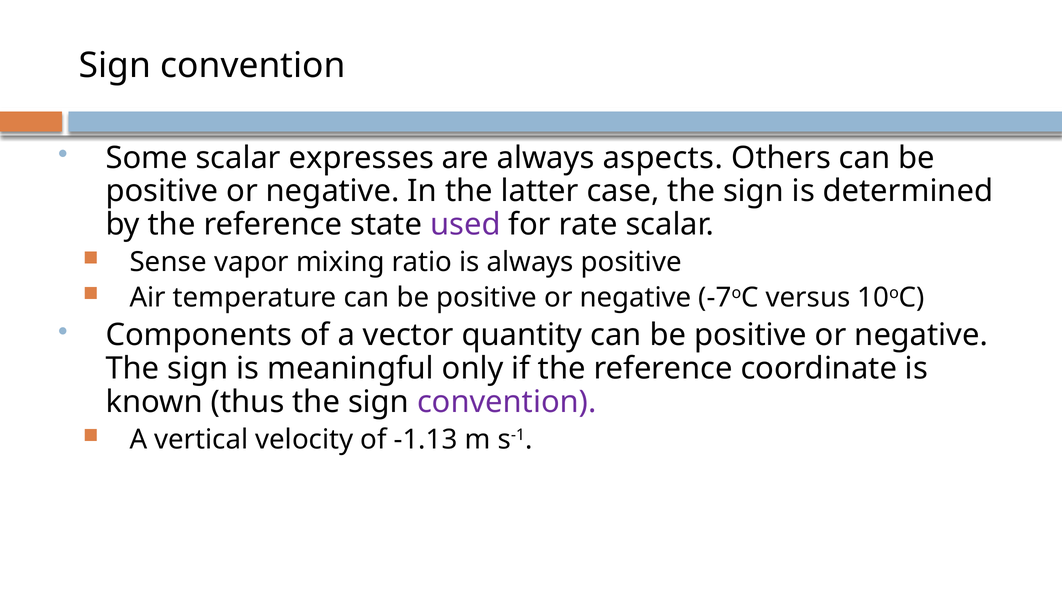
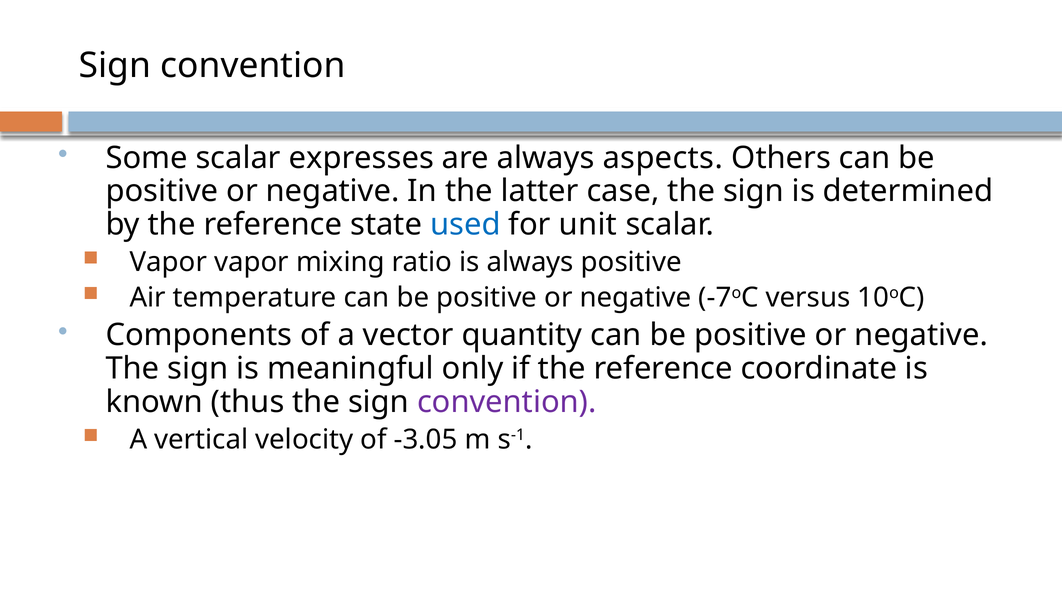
used colour: purple -> blue (465, 225)
rate: rate -> unit (588, 225)
Sense: Sense -> Vapor (168, 262)
-1.13: -1.13 -> -3.05 (426, 439)
